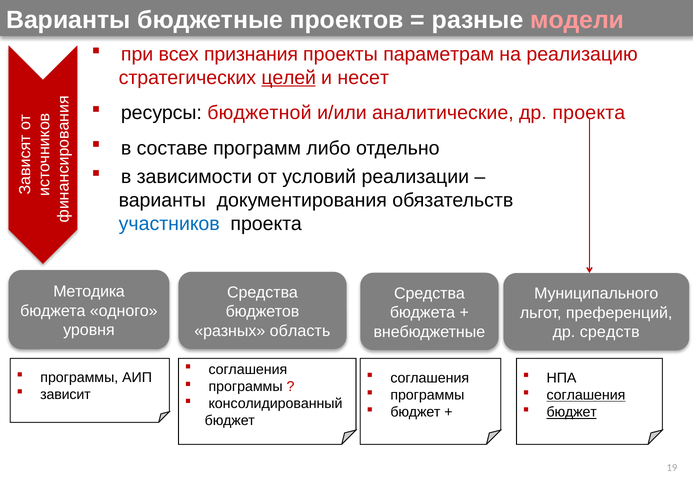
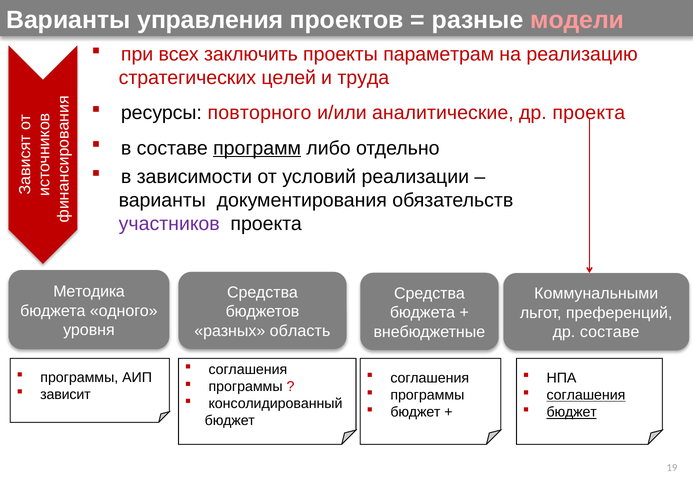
бюджетные: бюджетные -> управления (210, 20)
признания: признания -> заключить (251, 54)
целей underline: present -> none (289, 78)
несет: несет -> труда (363, 78)
бюджетной: бюджетной -> повторного (259, 113)
программ underline: none -> present (257, 148)
участников colour: blue -> purple (169, 224)
Муниципального: Муниципального -> Коммунальными (596, 293)
др средств: средств -> составе (610, 332)
